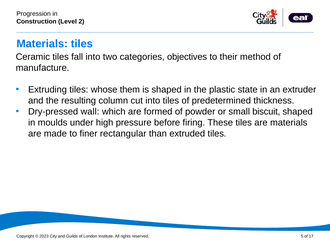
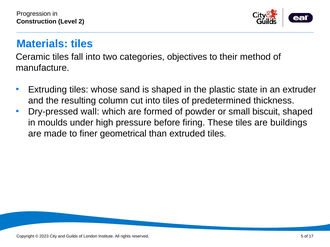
them: them -> sand (130, 90)
are materials: materials -> buildings (289, 123)
rectangular: rectangular -> geometrical (123, 134)
